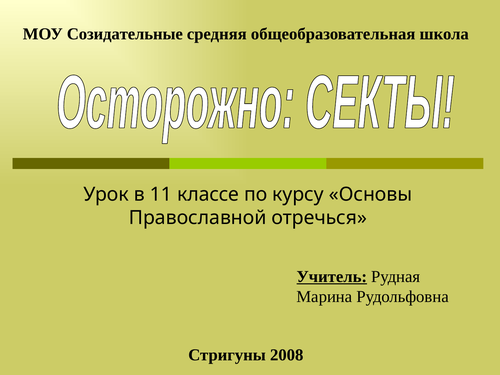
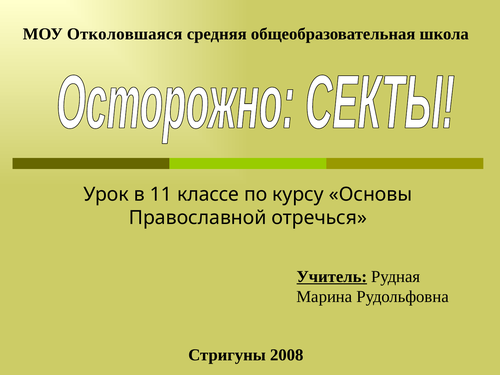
Созидательные: Созидательные -> Отколовшаяся (125, 34)
